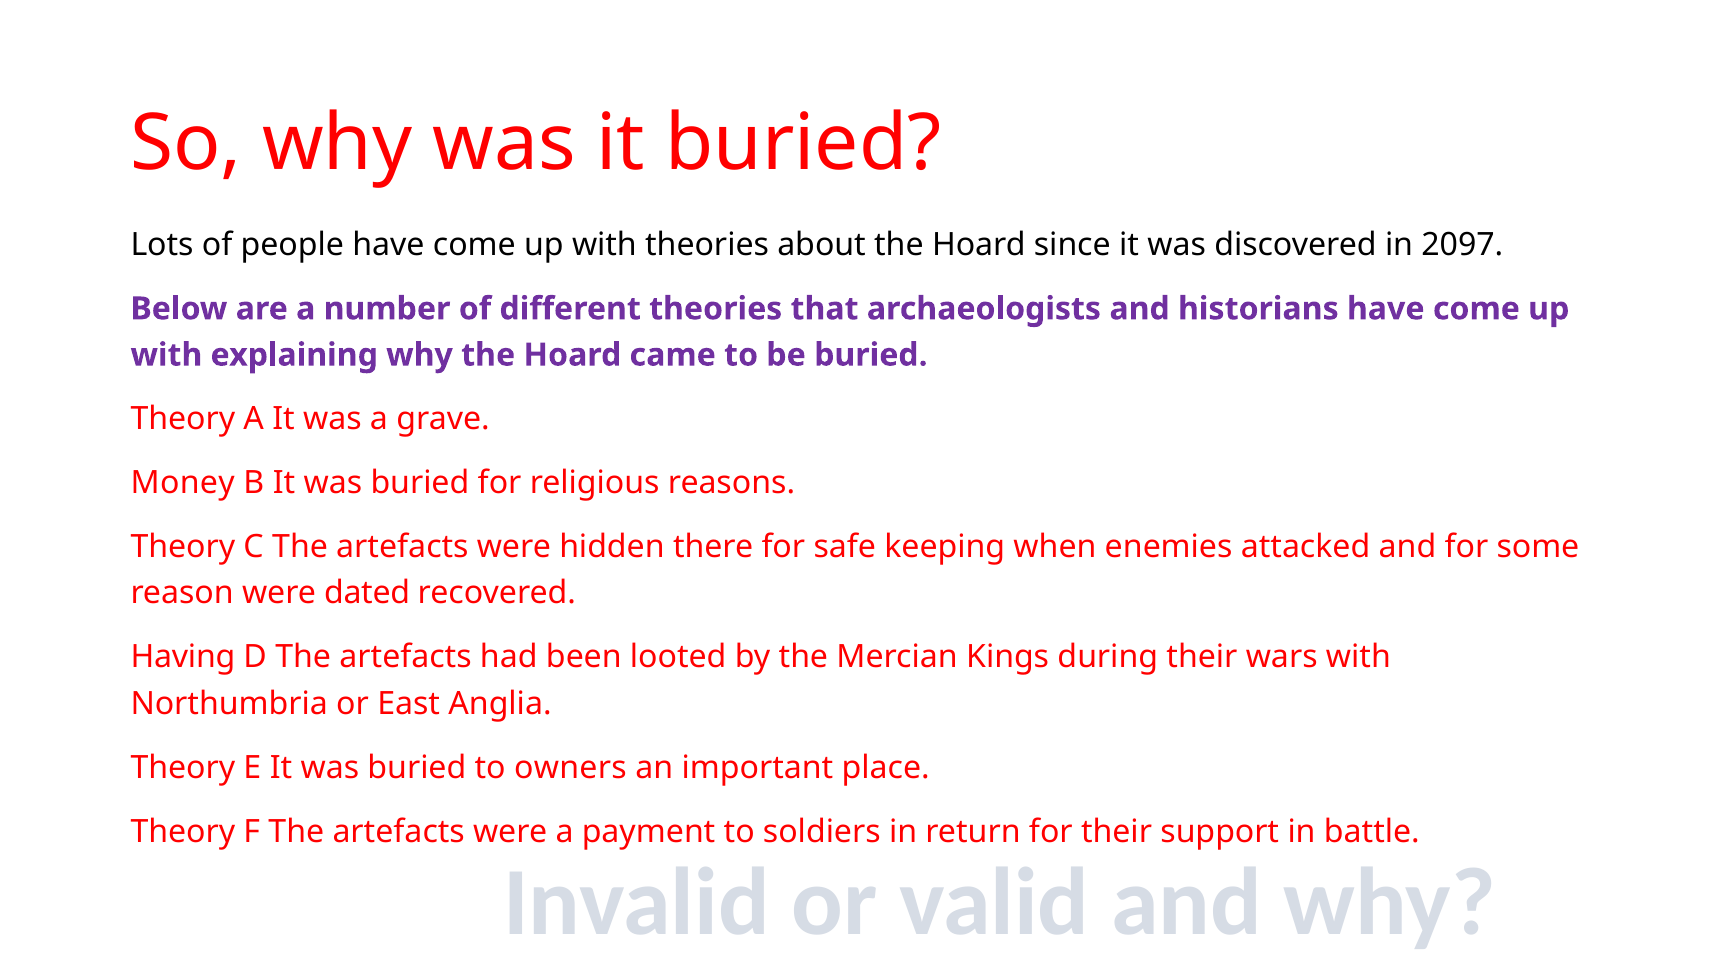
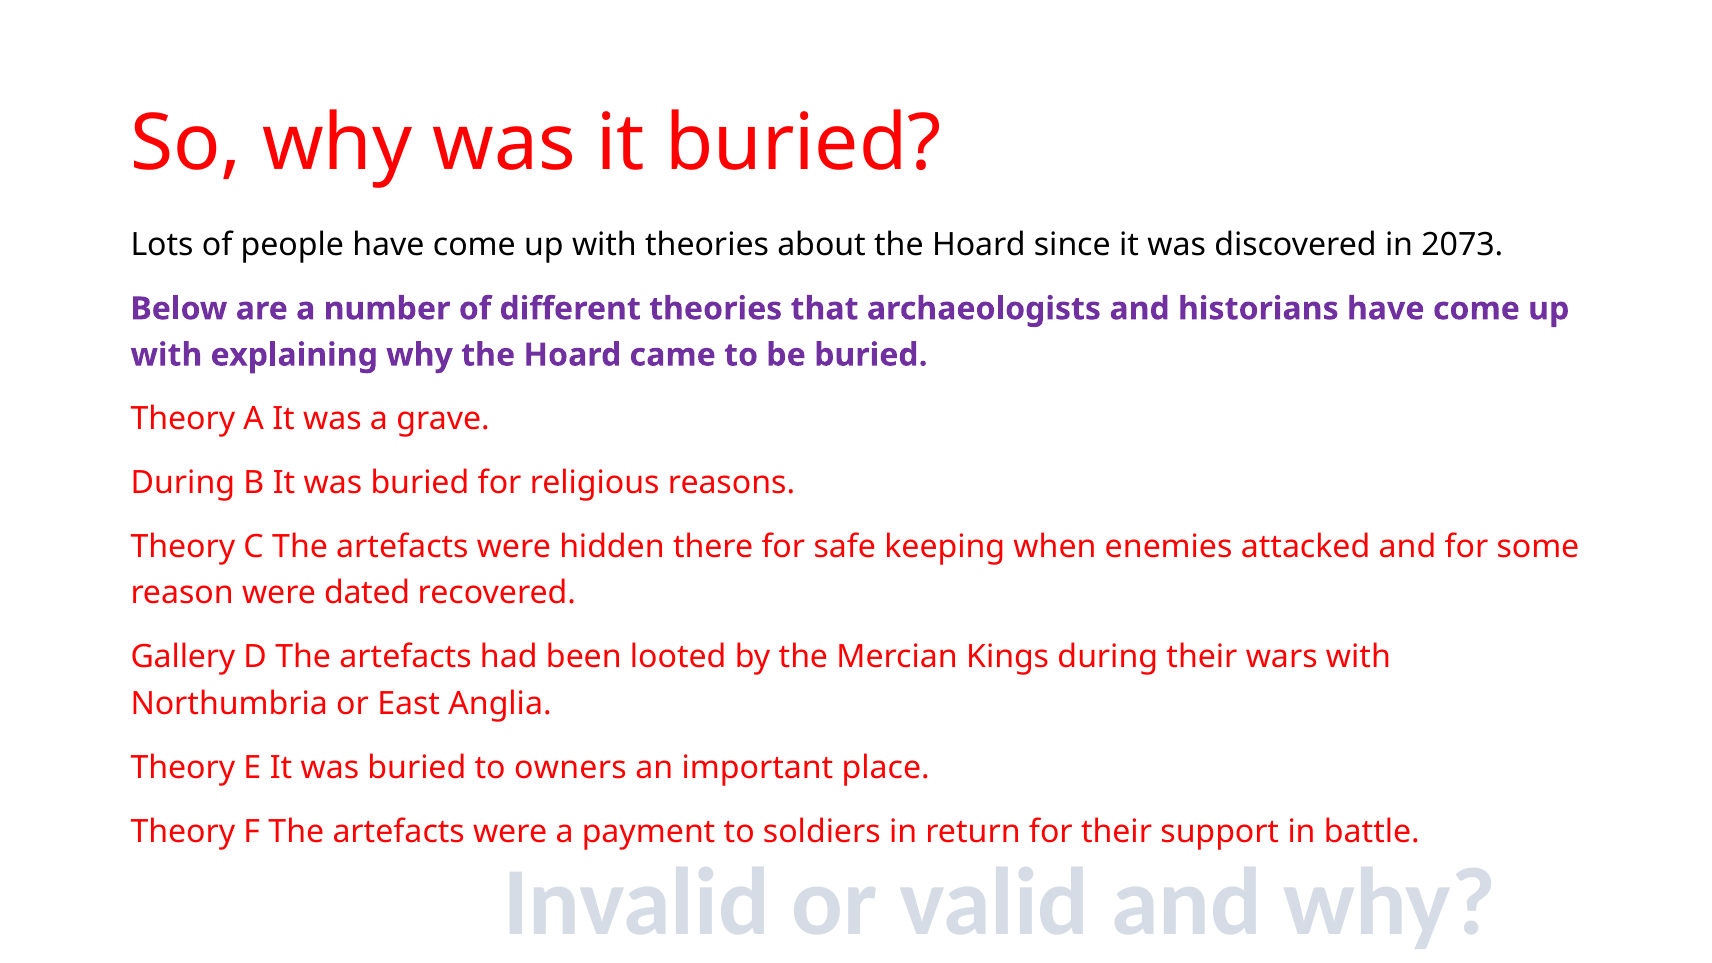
2097: 2097 -> 2073 (1462, 245)
Money: Money -> During (183, 483)
Having: Having -> Gallery (183, 657)
